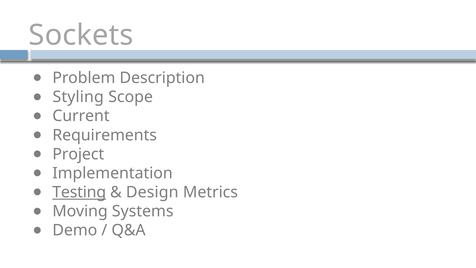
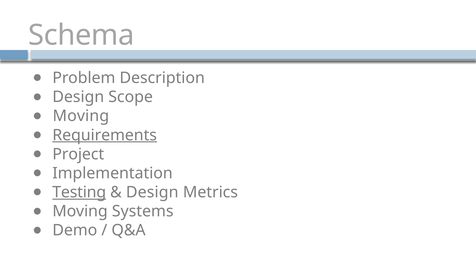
Sockets: Sockets -> Schema (81, 35)
Styling: Styling -> Design (78, 97)
Current: Current -> Moving (81, 116)
Requirements underline: none -> present (105, 135)
